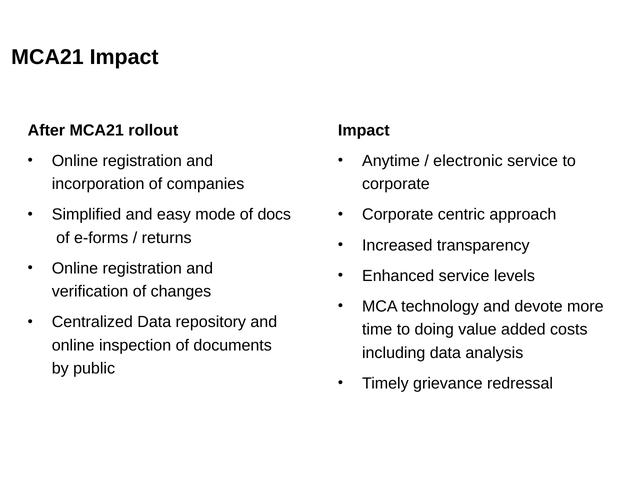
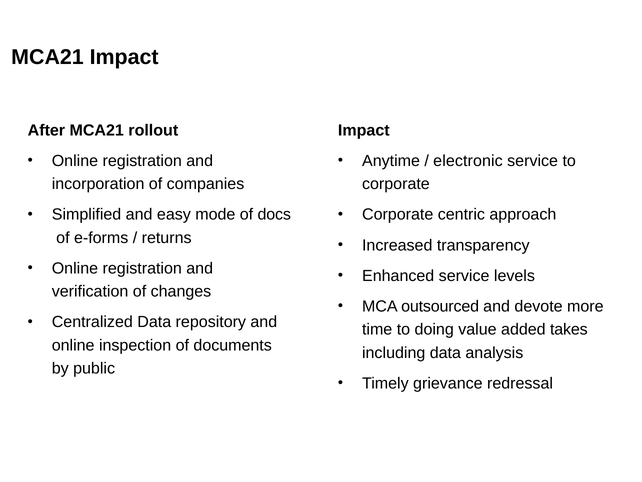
technology: technology -> outsourced (440, 306)
costs: costs -> takes (569, 329)
